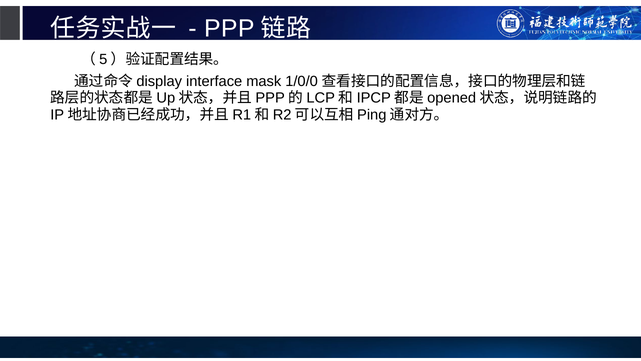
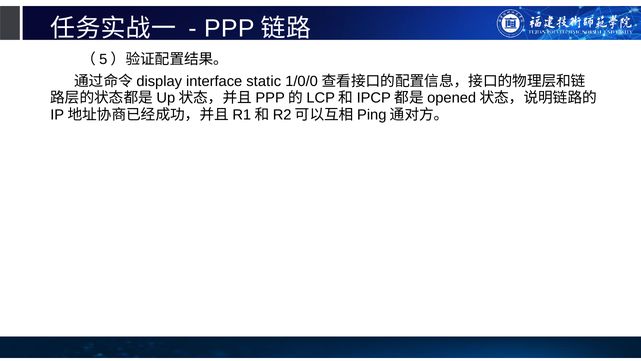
mask: mask -> static (264, 81)
